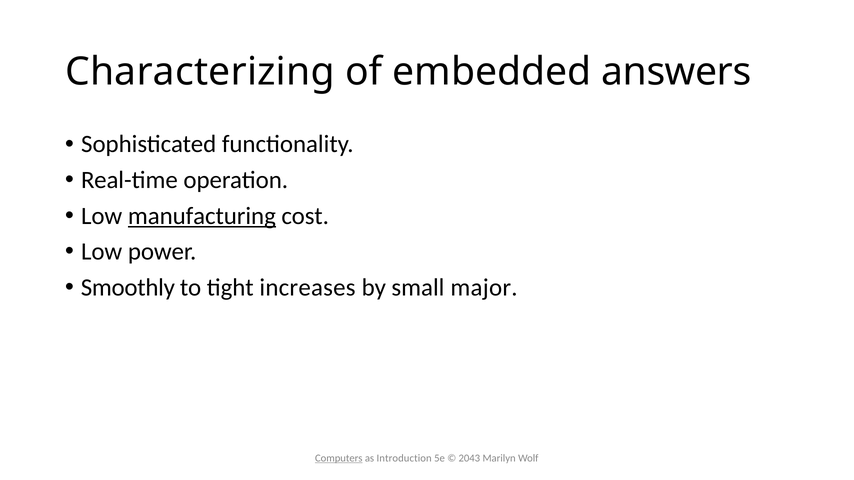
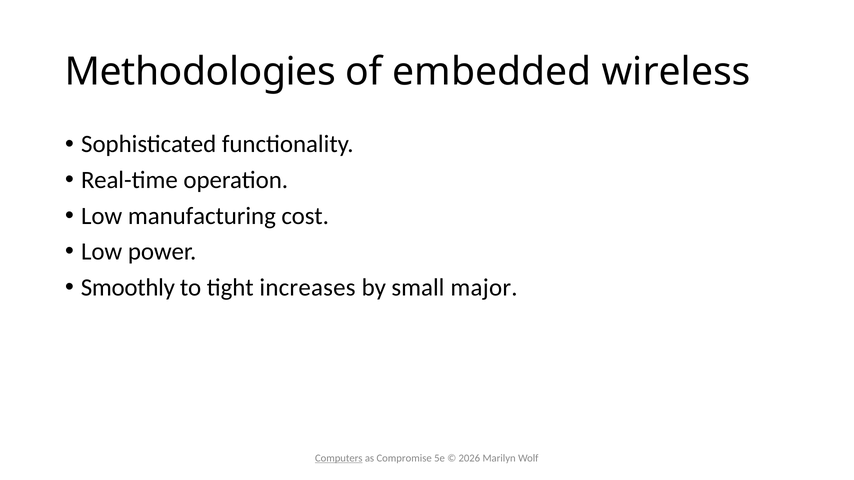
Characterizing: Characterizing -> Methodologies (200, 72)
answers: answers -> wireless (676, 72)
manufacturing underline: present -> none (202, 216)
Introduction: Introduction -> Compromise (404, 459)
2043: 2043 -> 2026 (469, 459)
